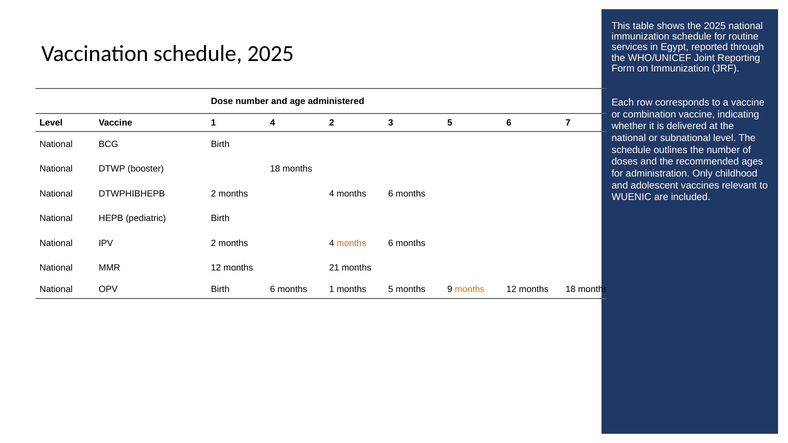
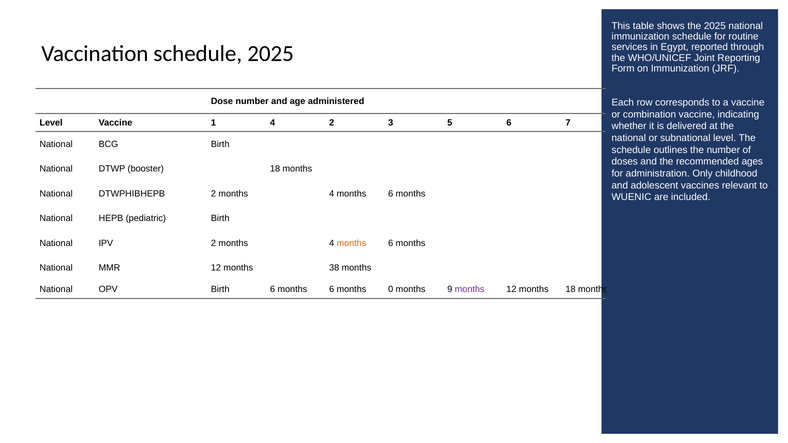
21: 21 -> 38 (334, 268)
6 months 1: 1 -> 6 (332, 289)
months 5: 5 -> 0 (391, 289)
months colour: orange -> purple (470, 289)
